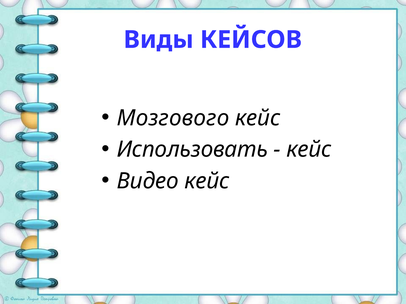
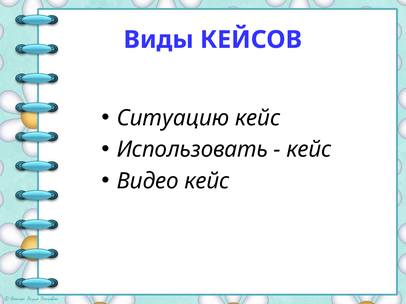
Мозгового: Мозгового -> Ситуацию (173, 118)
